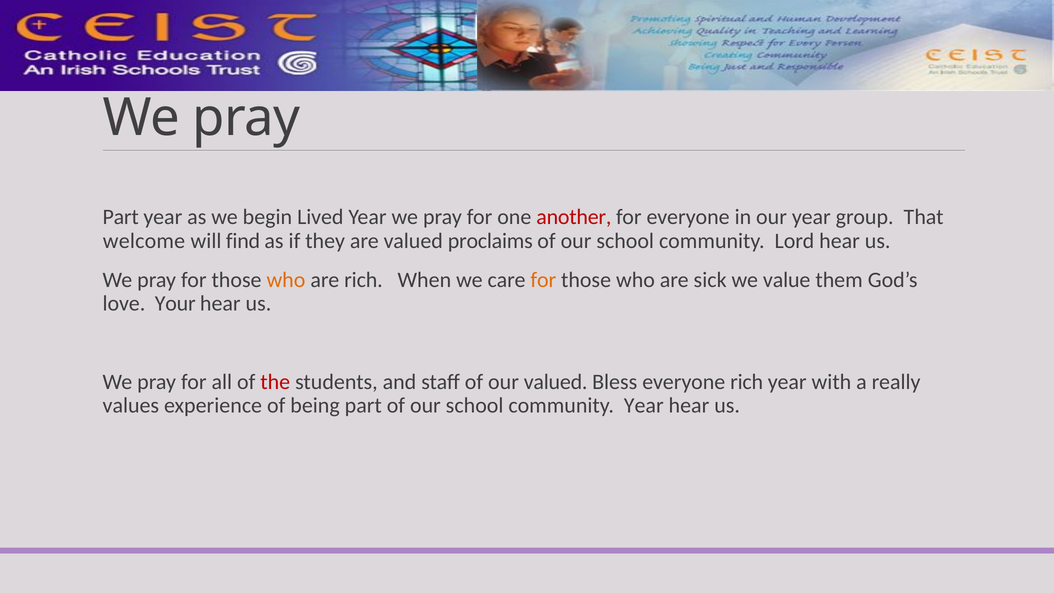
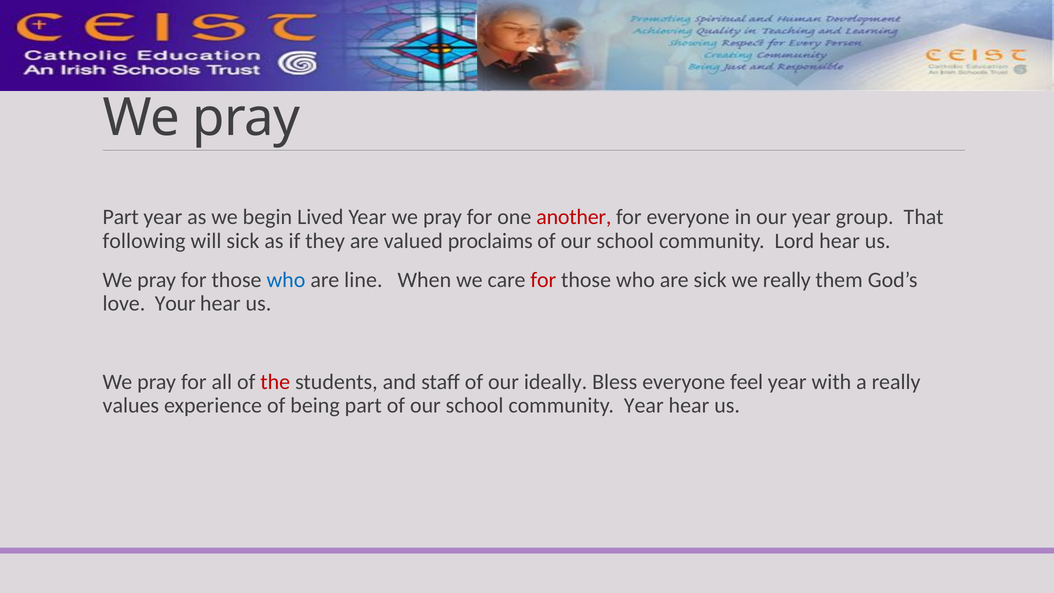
welcome: welcome -> following (144, 241)
will find: find -> sick (243, 241)
who colour: orange -> blue (286, 280)
are rich: rich -> line (363, 280)
for colour: orange -> red (543, 280)
we value: value -> really (787, 280)
our valued: valued -> ideally (556, 382)
everyone rich: rich -> feel (747, 382)
